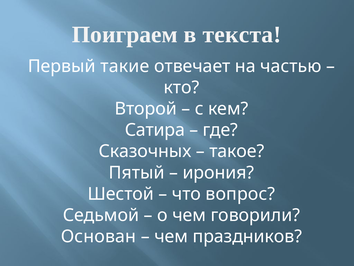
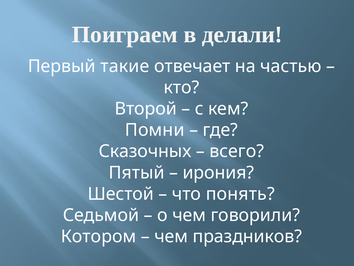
текста: текста -> делали (242, 34)
Сатира: Сатира -> Помни (155, 130)
такое: такое -> всего (237, 151)
вопрос: вопрос -> понять (240, 194)
Основан: Основан -> Котором (99, 236)
